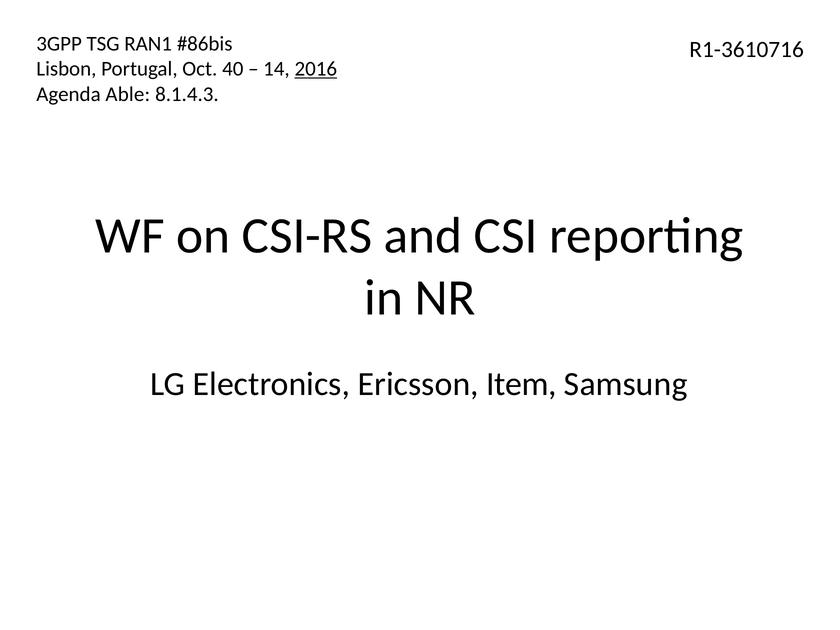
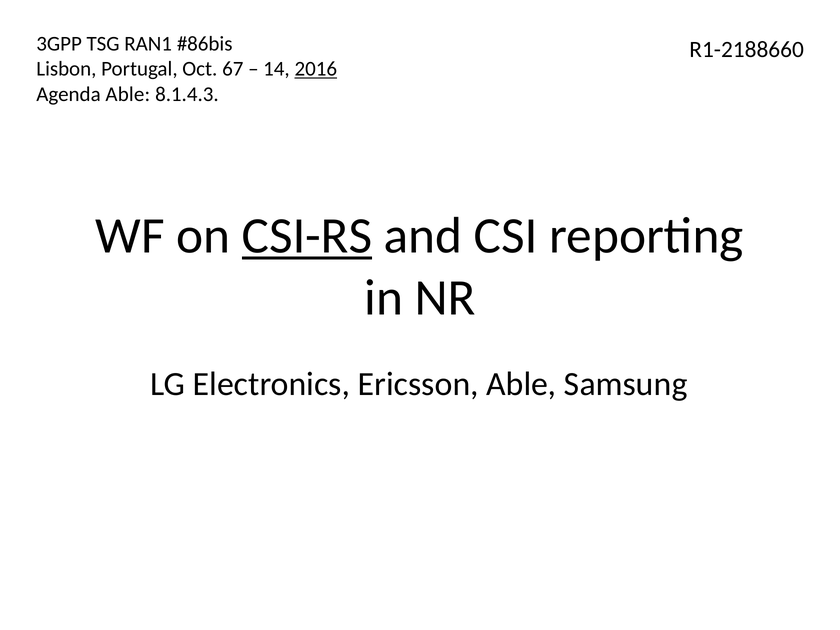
R1-3610716: R1-3610716 -> R1-2188660 (747, 50)
40: 40 -> 67 (233, 69)
CSI-RS underline: none -> present (307, 236)
Ericsson Item: Item -> Able (521, 384)
